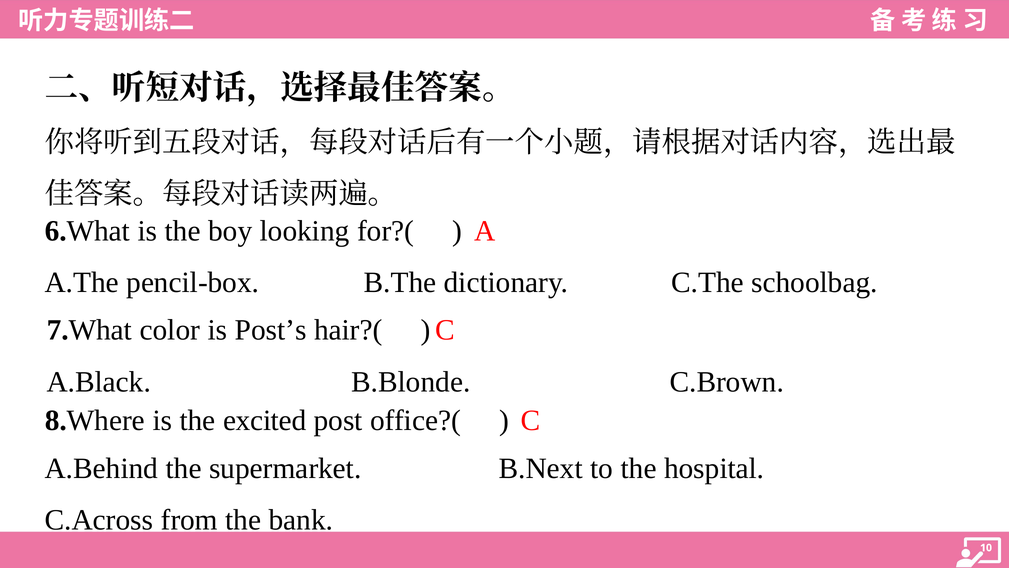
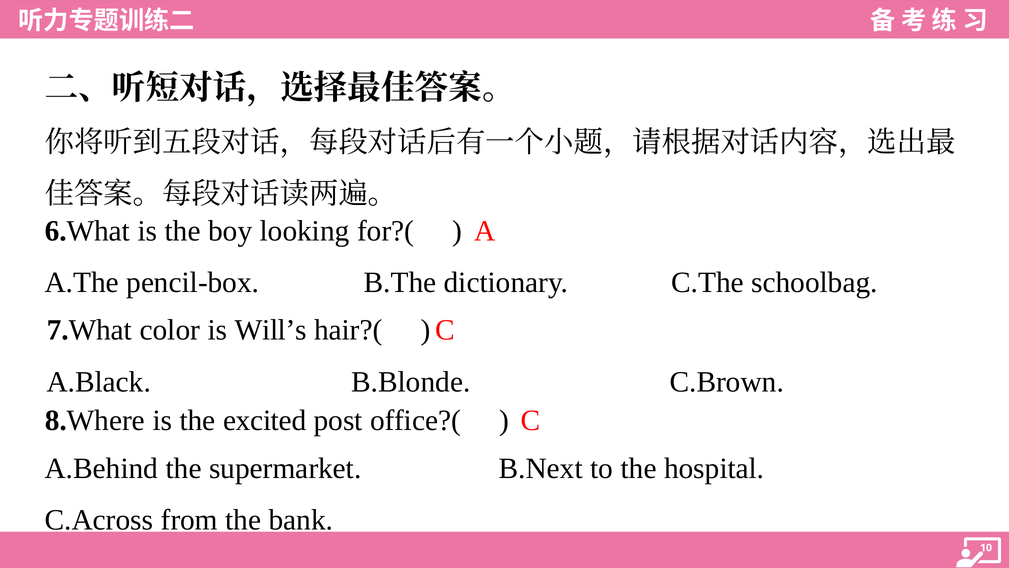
Post’s: Post’s -> Will’s (271, 330)
